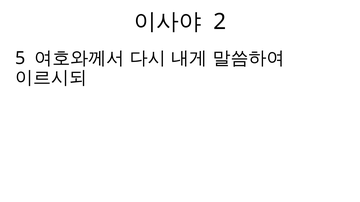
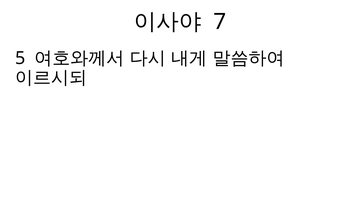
2: 2 -> 7 (220, 22)
